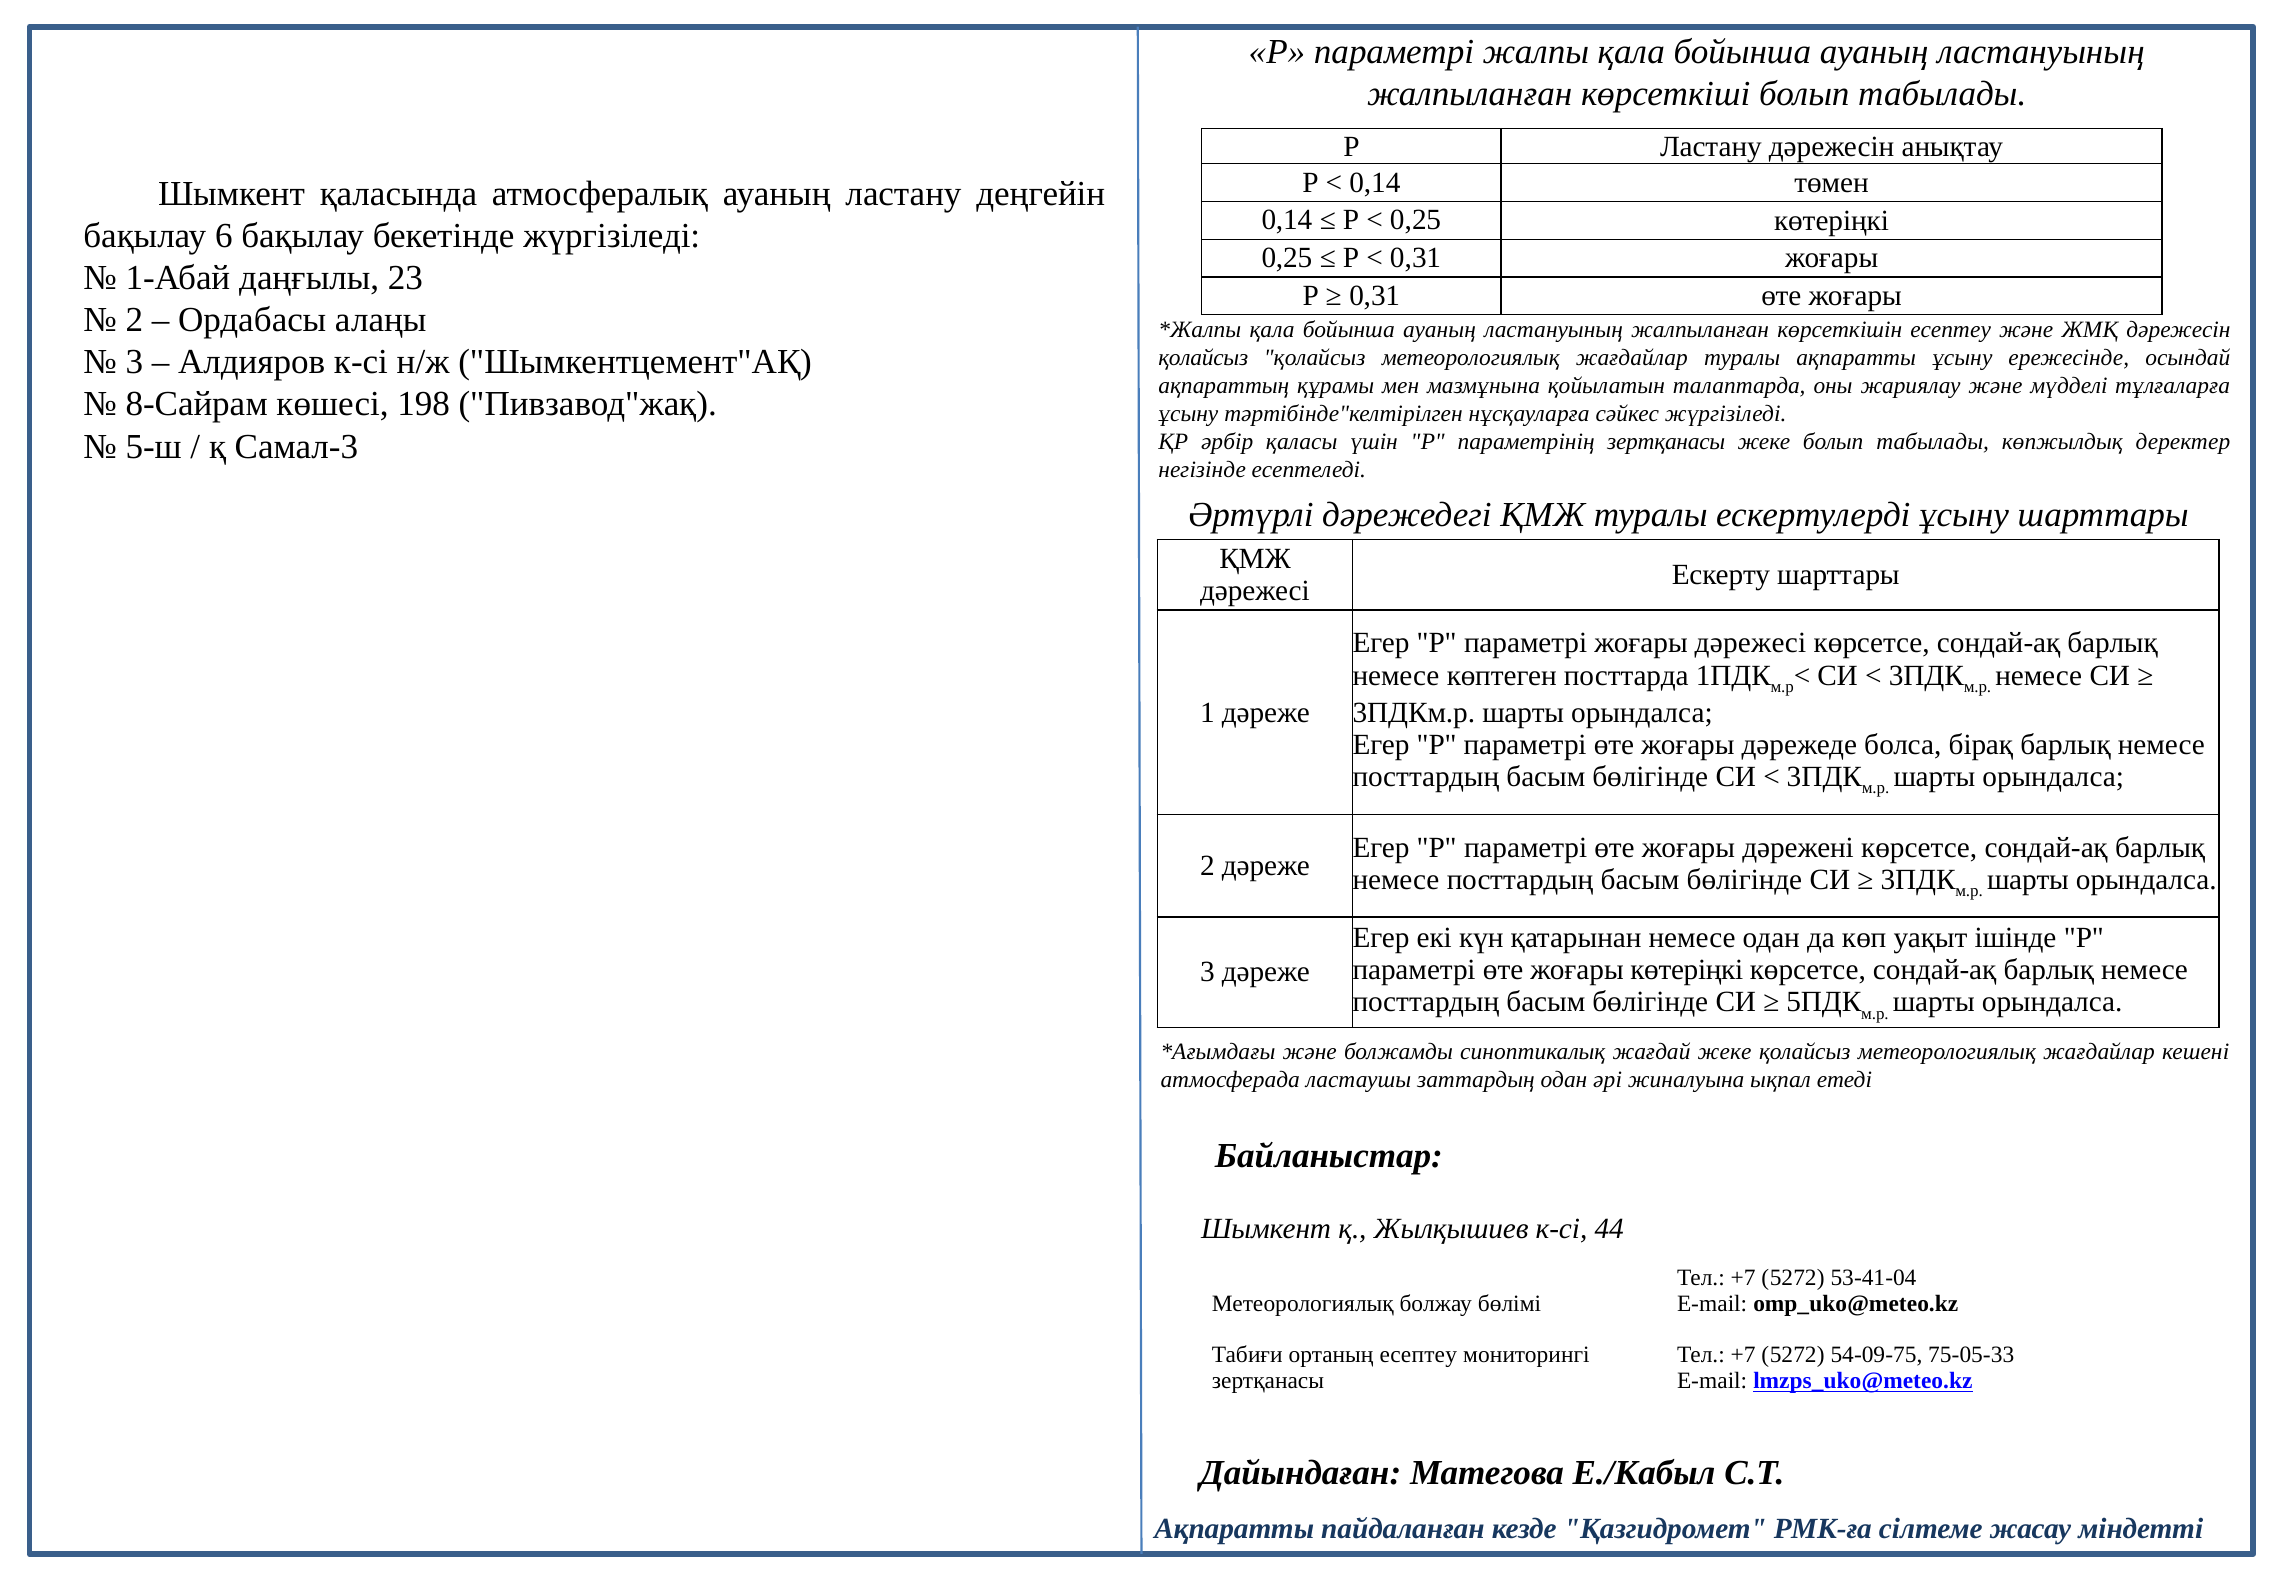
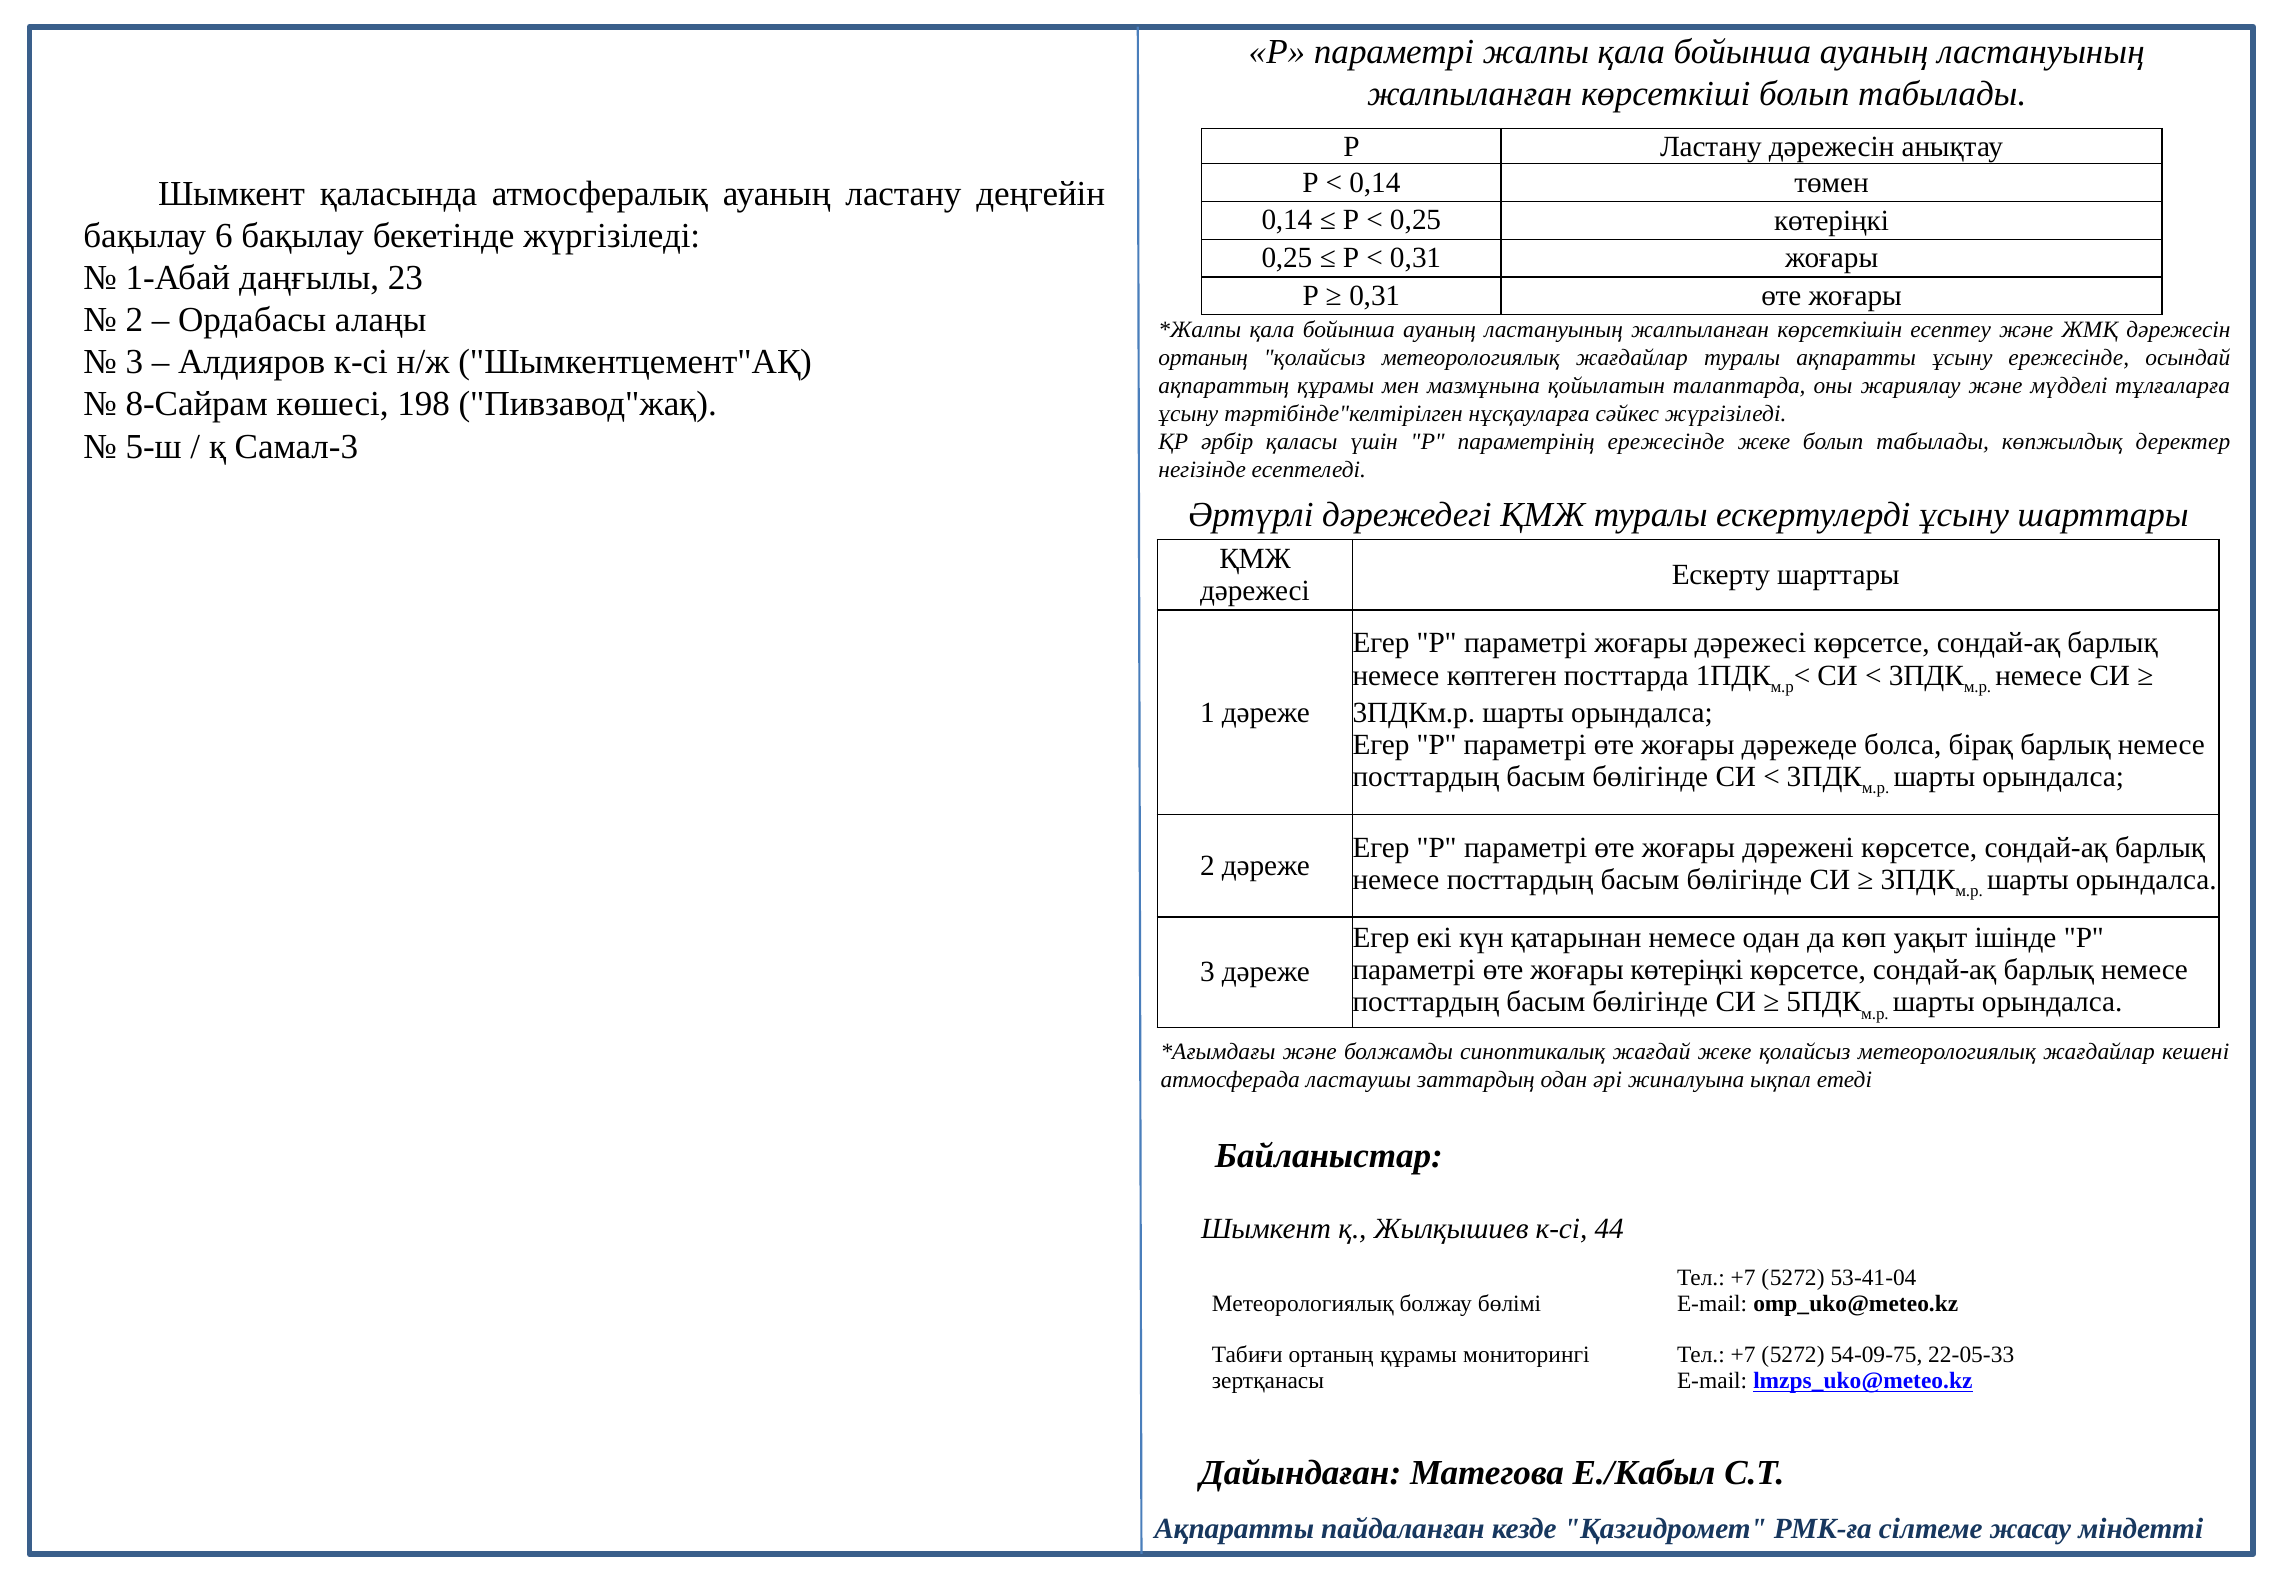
қолайсыз: қолайсыз -> ортаның (1203, 358)
параметрінің зертқанасы: зертқанасы -> ережесінде (1666, 442)
ортаның есептеу: есептеу -> құрамы (1418, 1355)
75-05-33: 75-05-33 -> 22-05-33 (1971, 1355)
